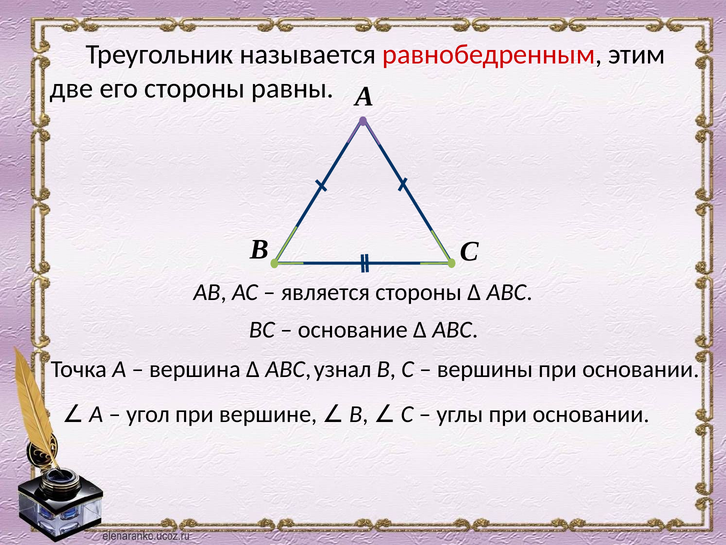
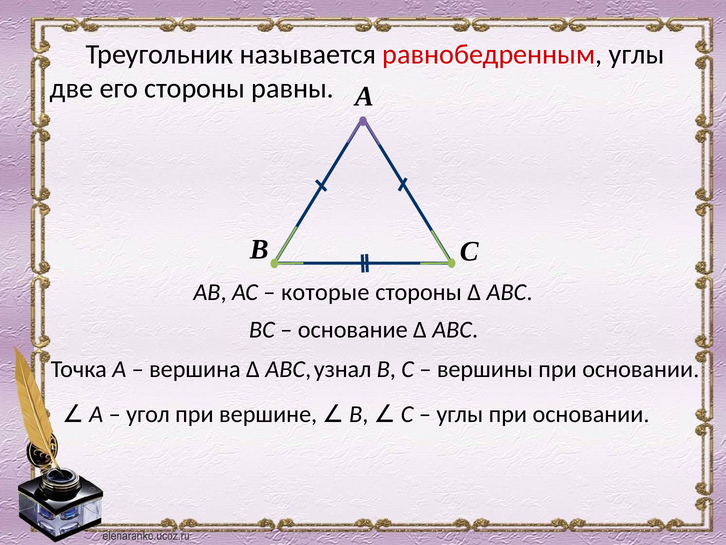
равнобедренным этим: этим -> углы (637, 55)
является: является -> которые (325, 292)
